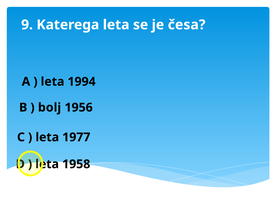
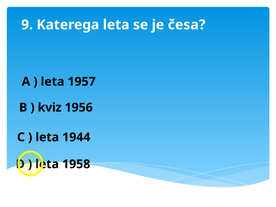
1994: 1994 -> 1957 (82, 82)
bolj: bolj -> kviz (50, 107)
1977: 1977 -> 1944 (76, 137)
